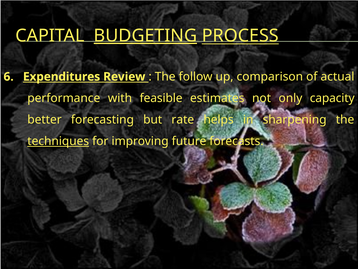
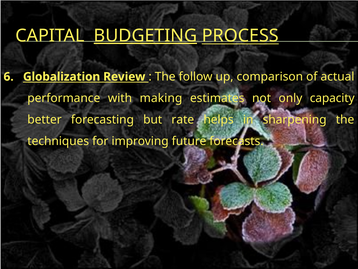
Expenditures: Expenditures -> Globalization (62, 77)
feasible: feasible -> making (161, 98)
techniques underline: present -> none (58, 141)
